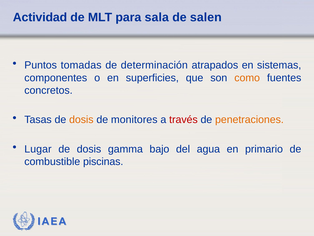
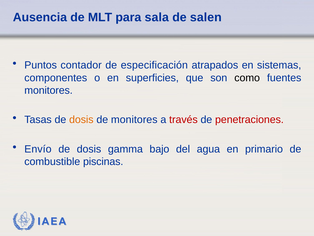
Actividad: Actividad -> Ausencia (40, 17)
tomadas: tomadas -> contador (81, 65)
determinación: determinación -> especificación (154, 65)
como colour: orange -> black (247, 78)
concretos: concretos -> monitores (49, 90)
penetraciones colour: orange -> red (249, 120)
Lugar: Lugar -> Envío (38, 149)
